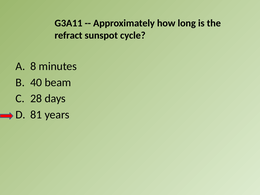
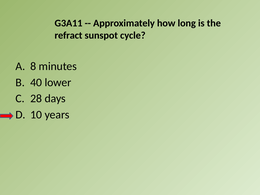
beam: beam -> lower (58, 82)
81: 81 -> 10 (36, 115)
